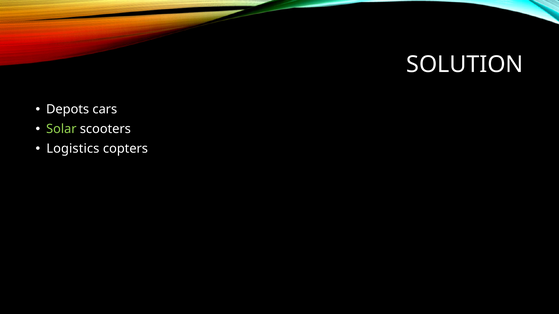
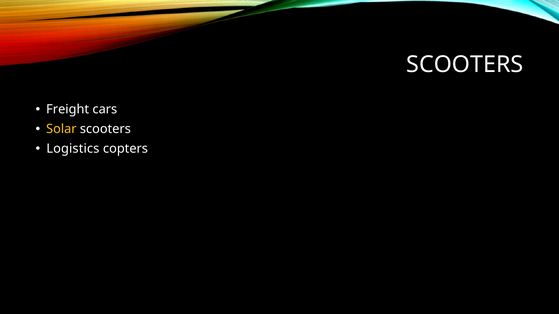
SOLUTION: SOLUTION -> SCOOTERS (465, 65)
Depots: Depots -> Freight (68, 110)
Solar colour: light green -> yellow (61, 129)
